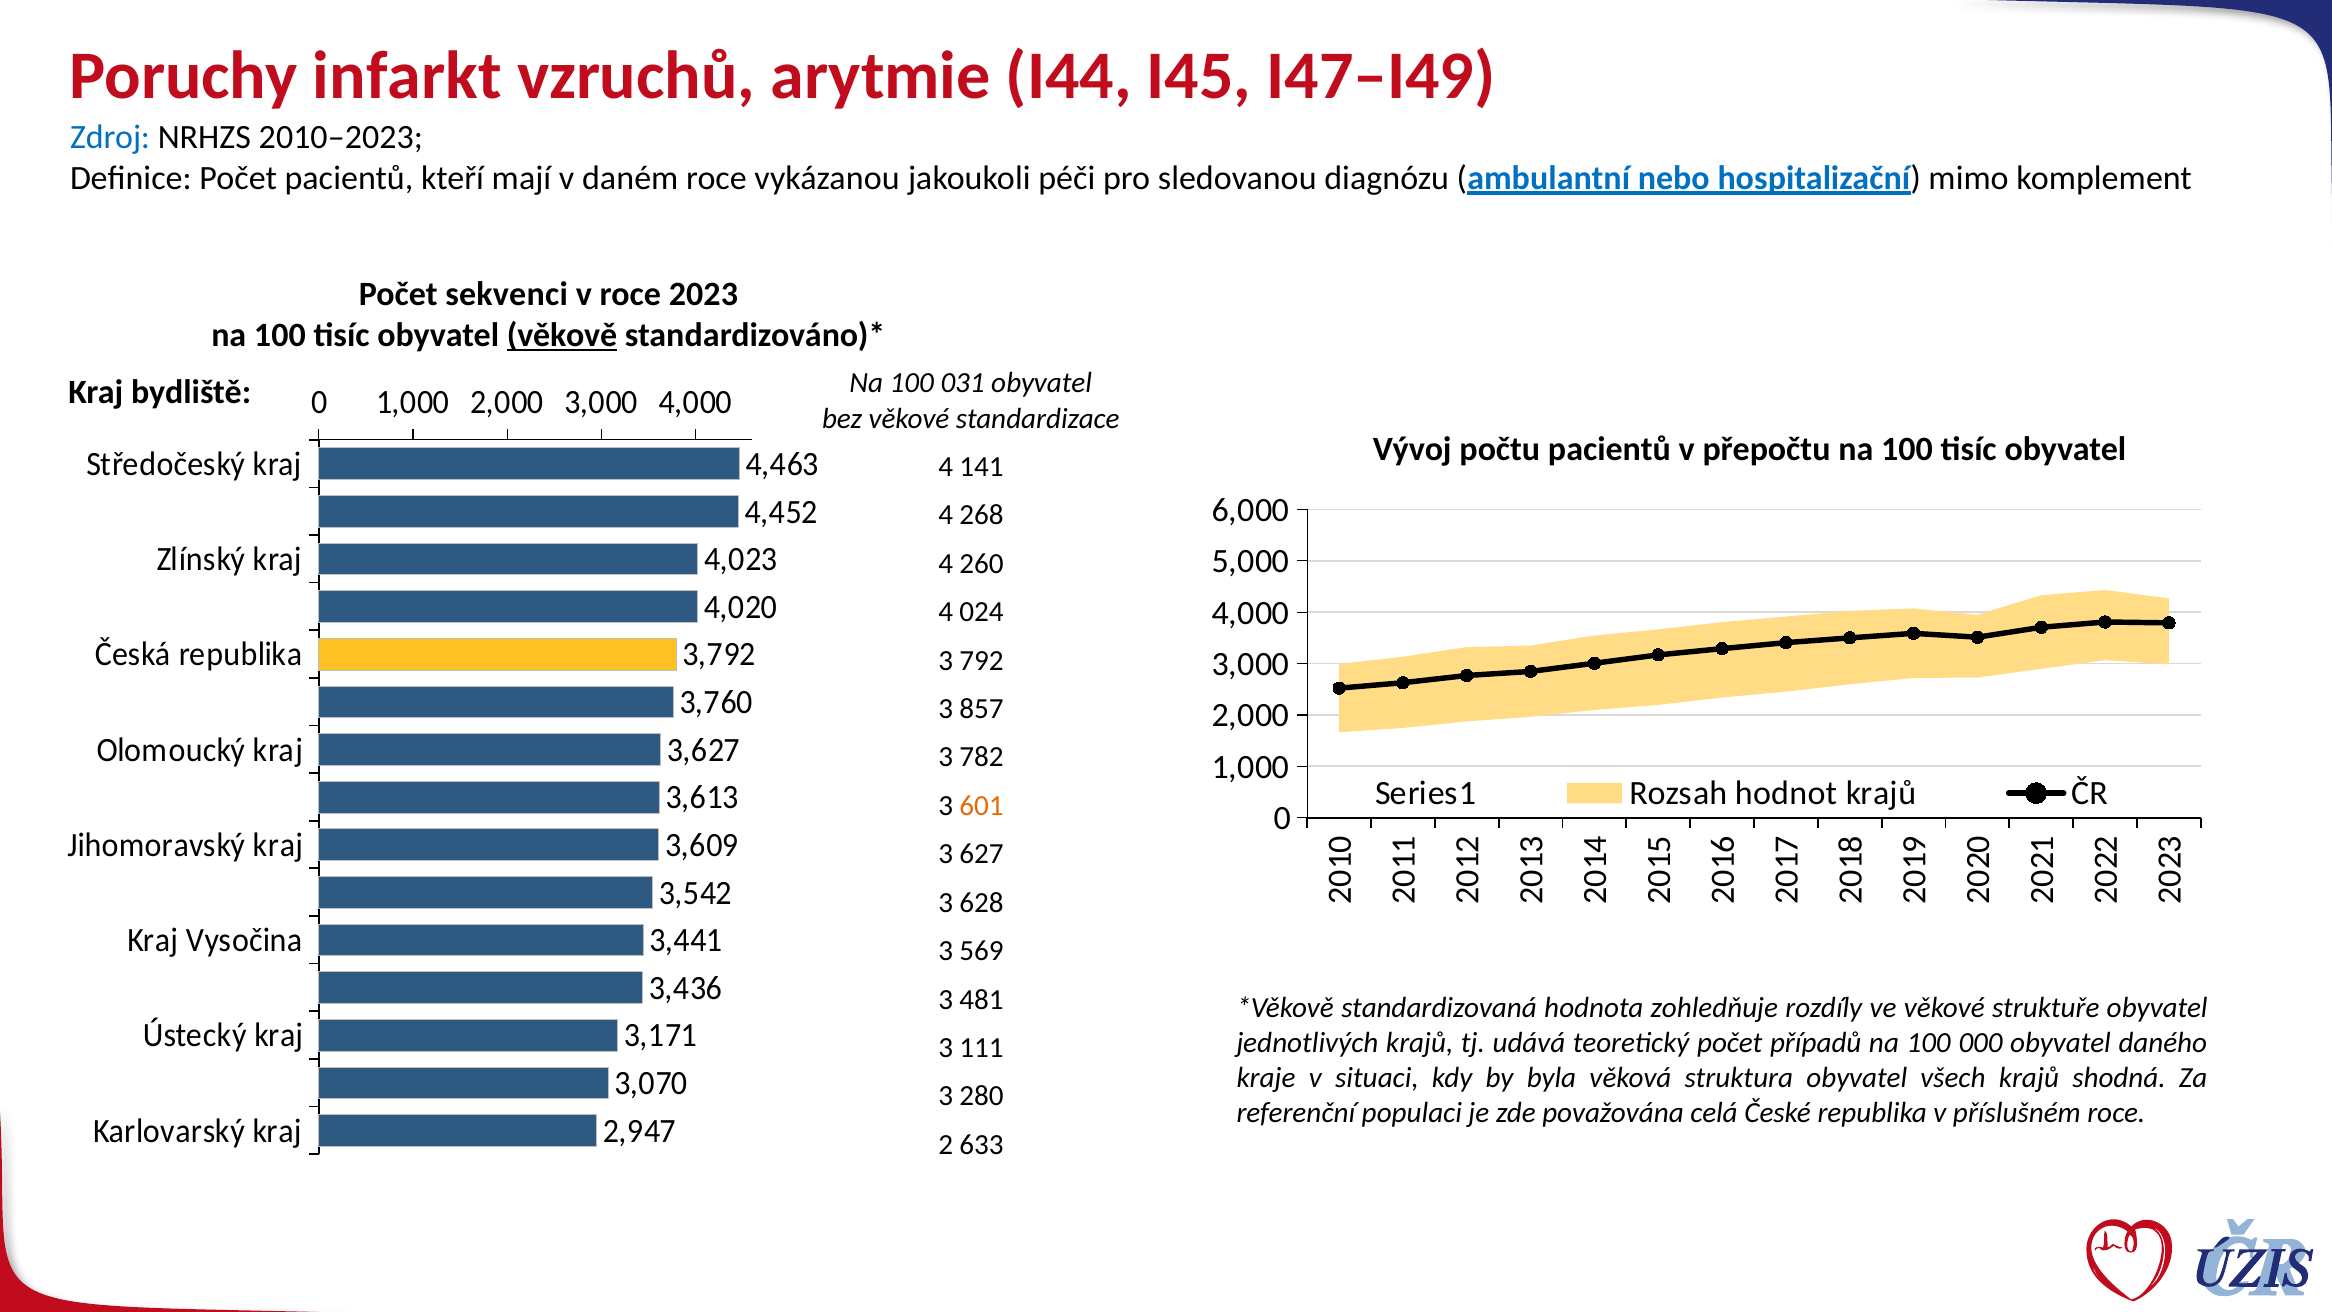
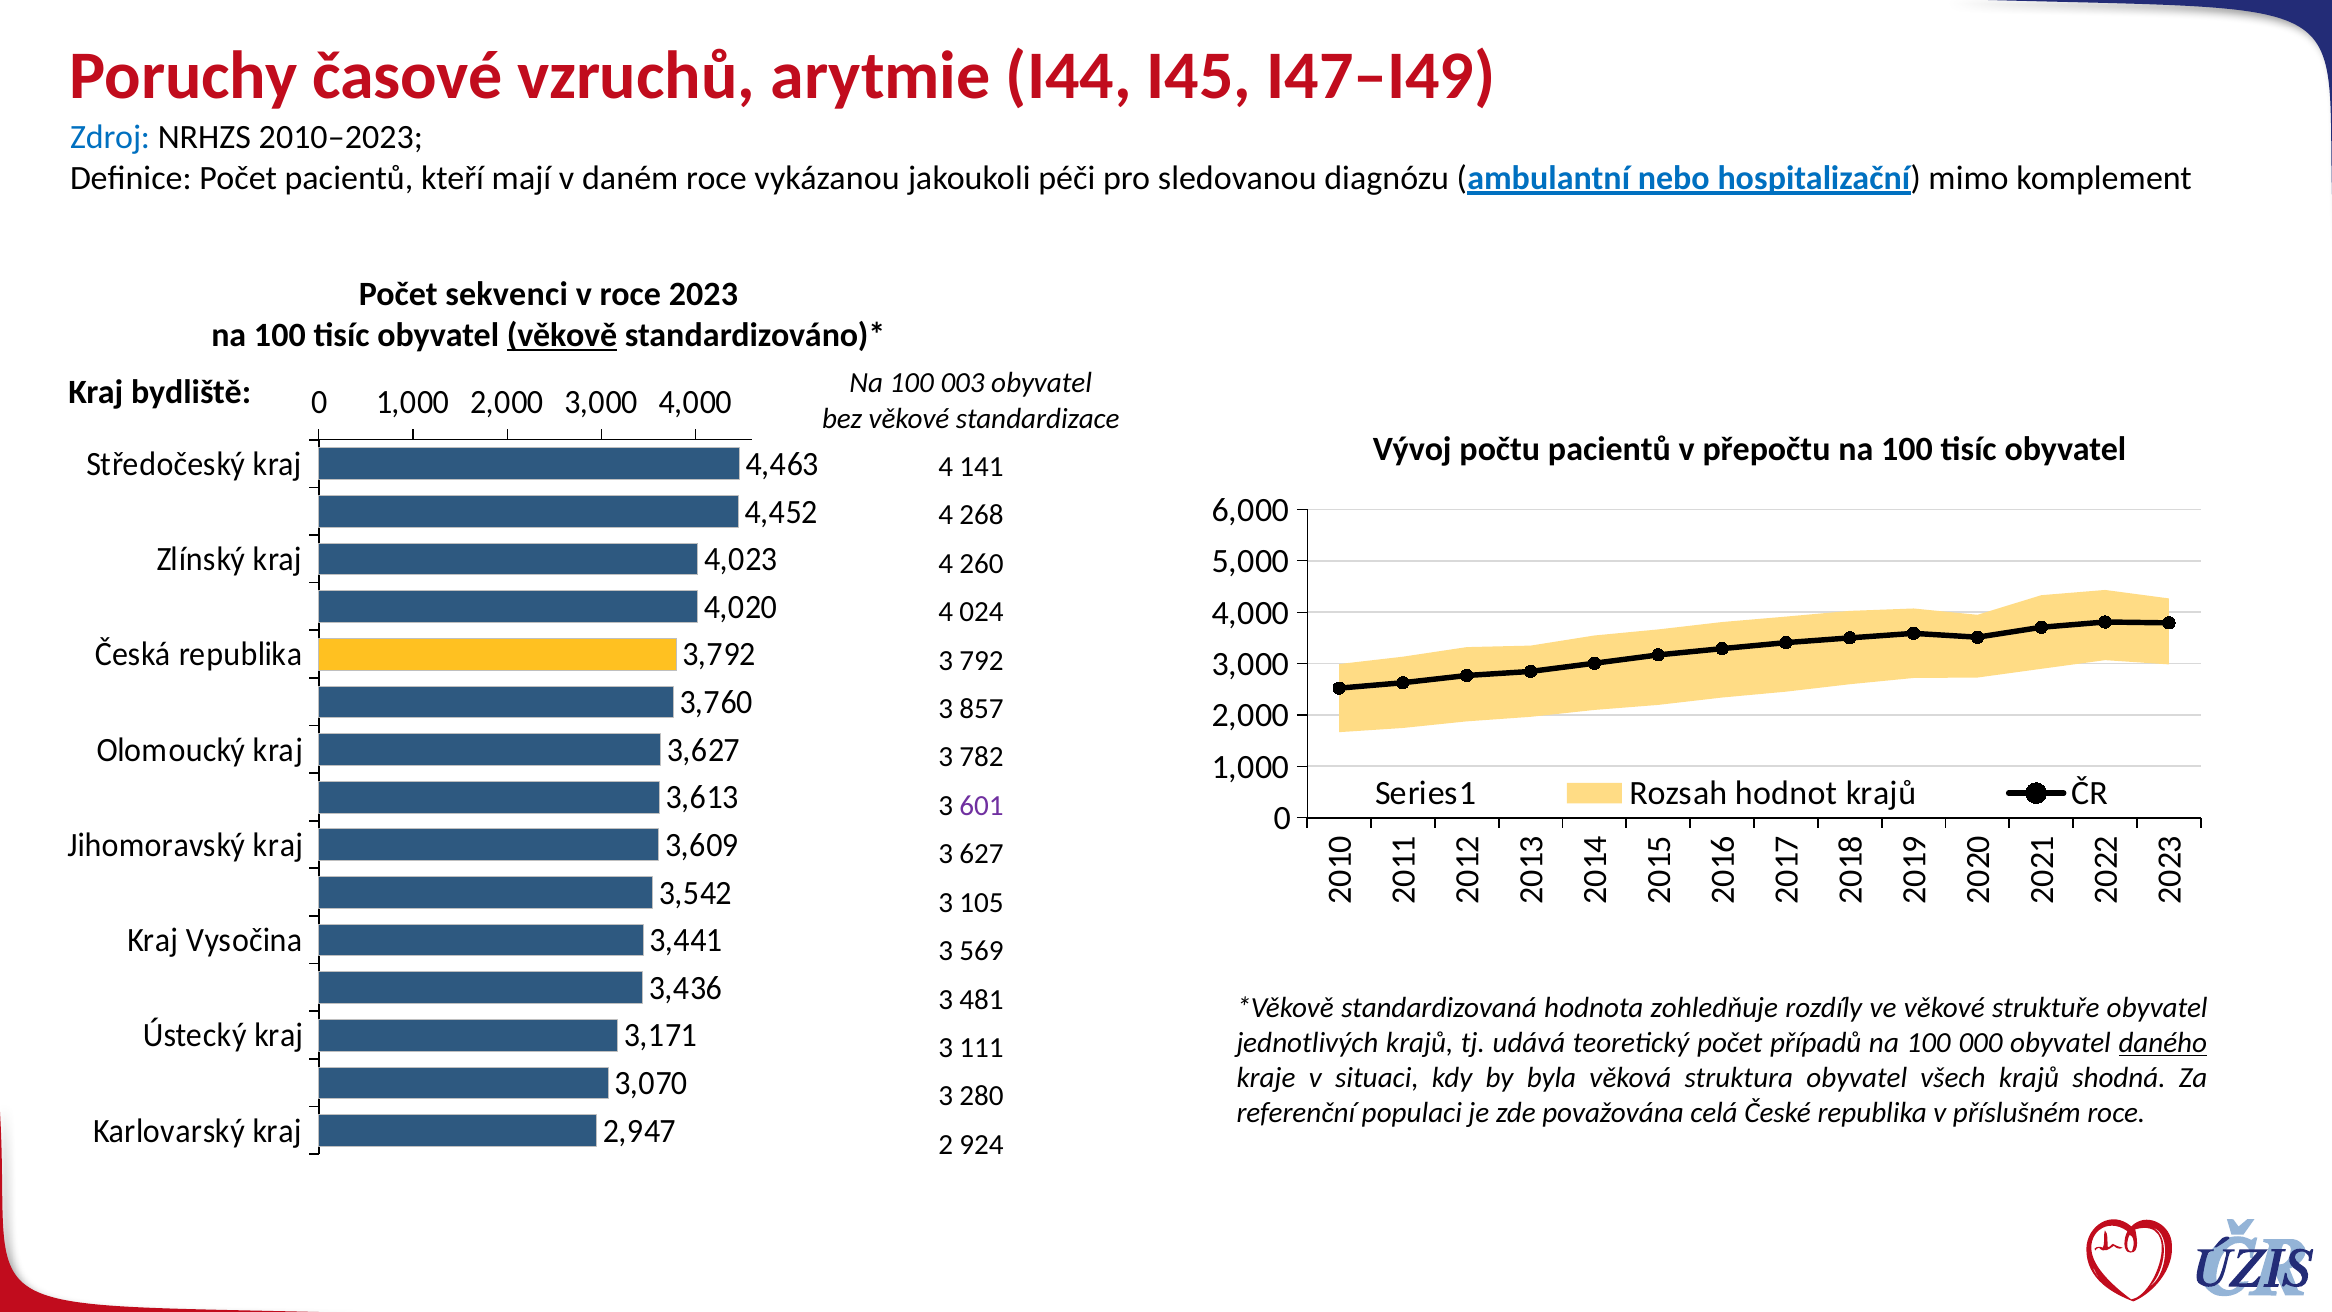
infarkt: infarkt -> časové (408, 76)
031: 031 -> 003 (963, 383)
601 colour: orange -> purple (982, 806)
628: 628 -> 105 (982, 902)
daného underline: none -> present (2163, 1043)
633: 633 -> 924 (982, 1144)
